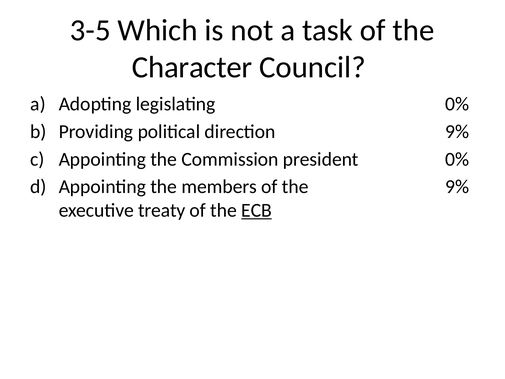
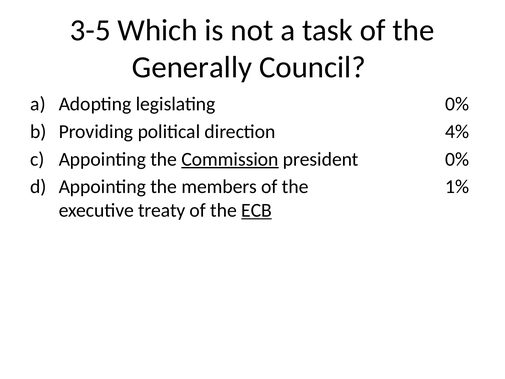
Character: Character -> Generally (192, 67)
9%: 9% -> 4% (457, 132)
Commission underline: none -> present (230, 159)
9%: 9% -> 1% (457, 187)
